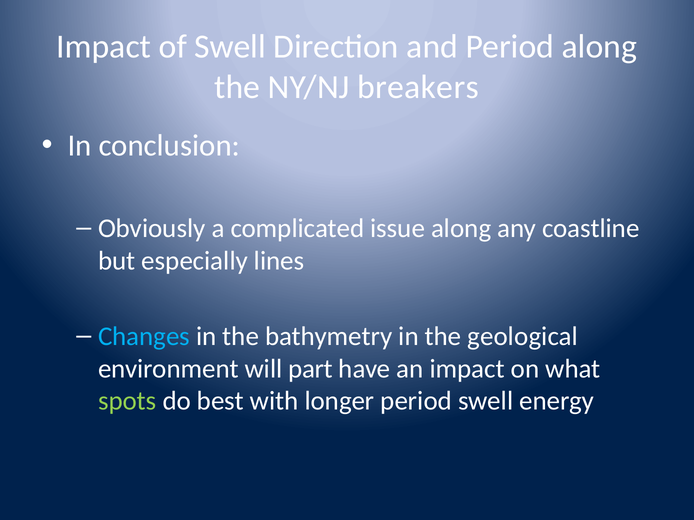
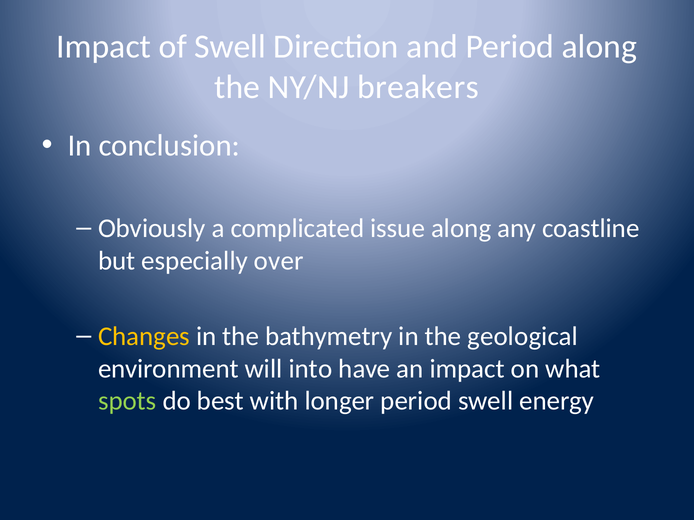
lines: lines -> over (279, 261)
Changes colour: light blue -> yellow (144, 337)
part: part -> into (310, 369)
